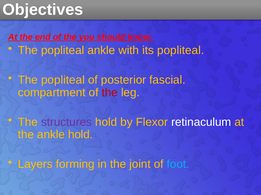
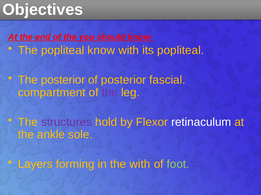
popliteal ankle: ankle -> know (101, 51)
popliteal: popliteal -> posterior (63, 80)
the colour: red -> purple (110, 93)
ankle hold: hold -> sole (80, 135)
the joint: joint -> with (140, 165)
foot colour: light blue -> light green (178, 165)
